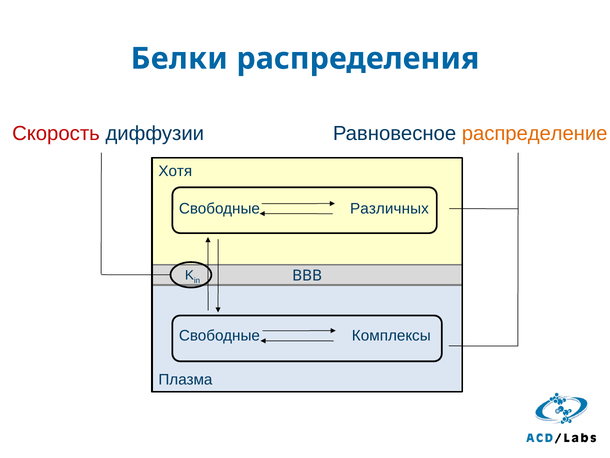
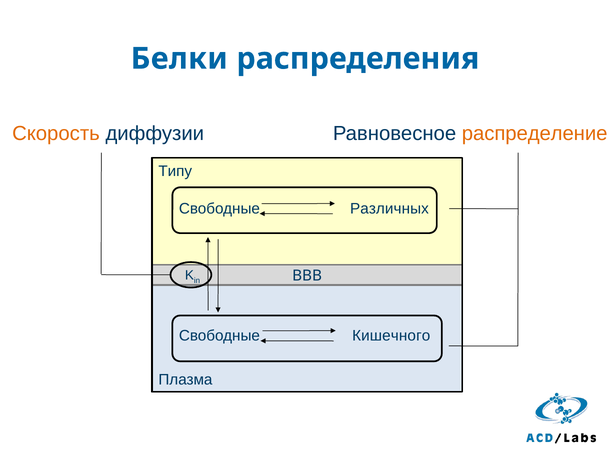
Скорость colour: red -> orange (56, 133)
Хотя: Хотя -> Типу (175, 171)
Комплексы: Комплексы -> Кишечного (391, 335)
